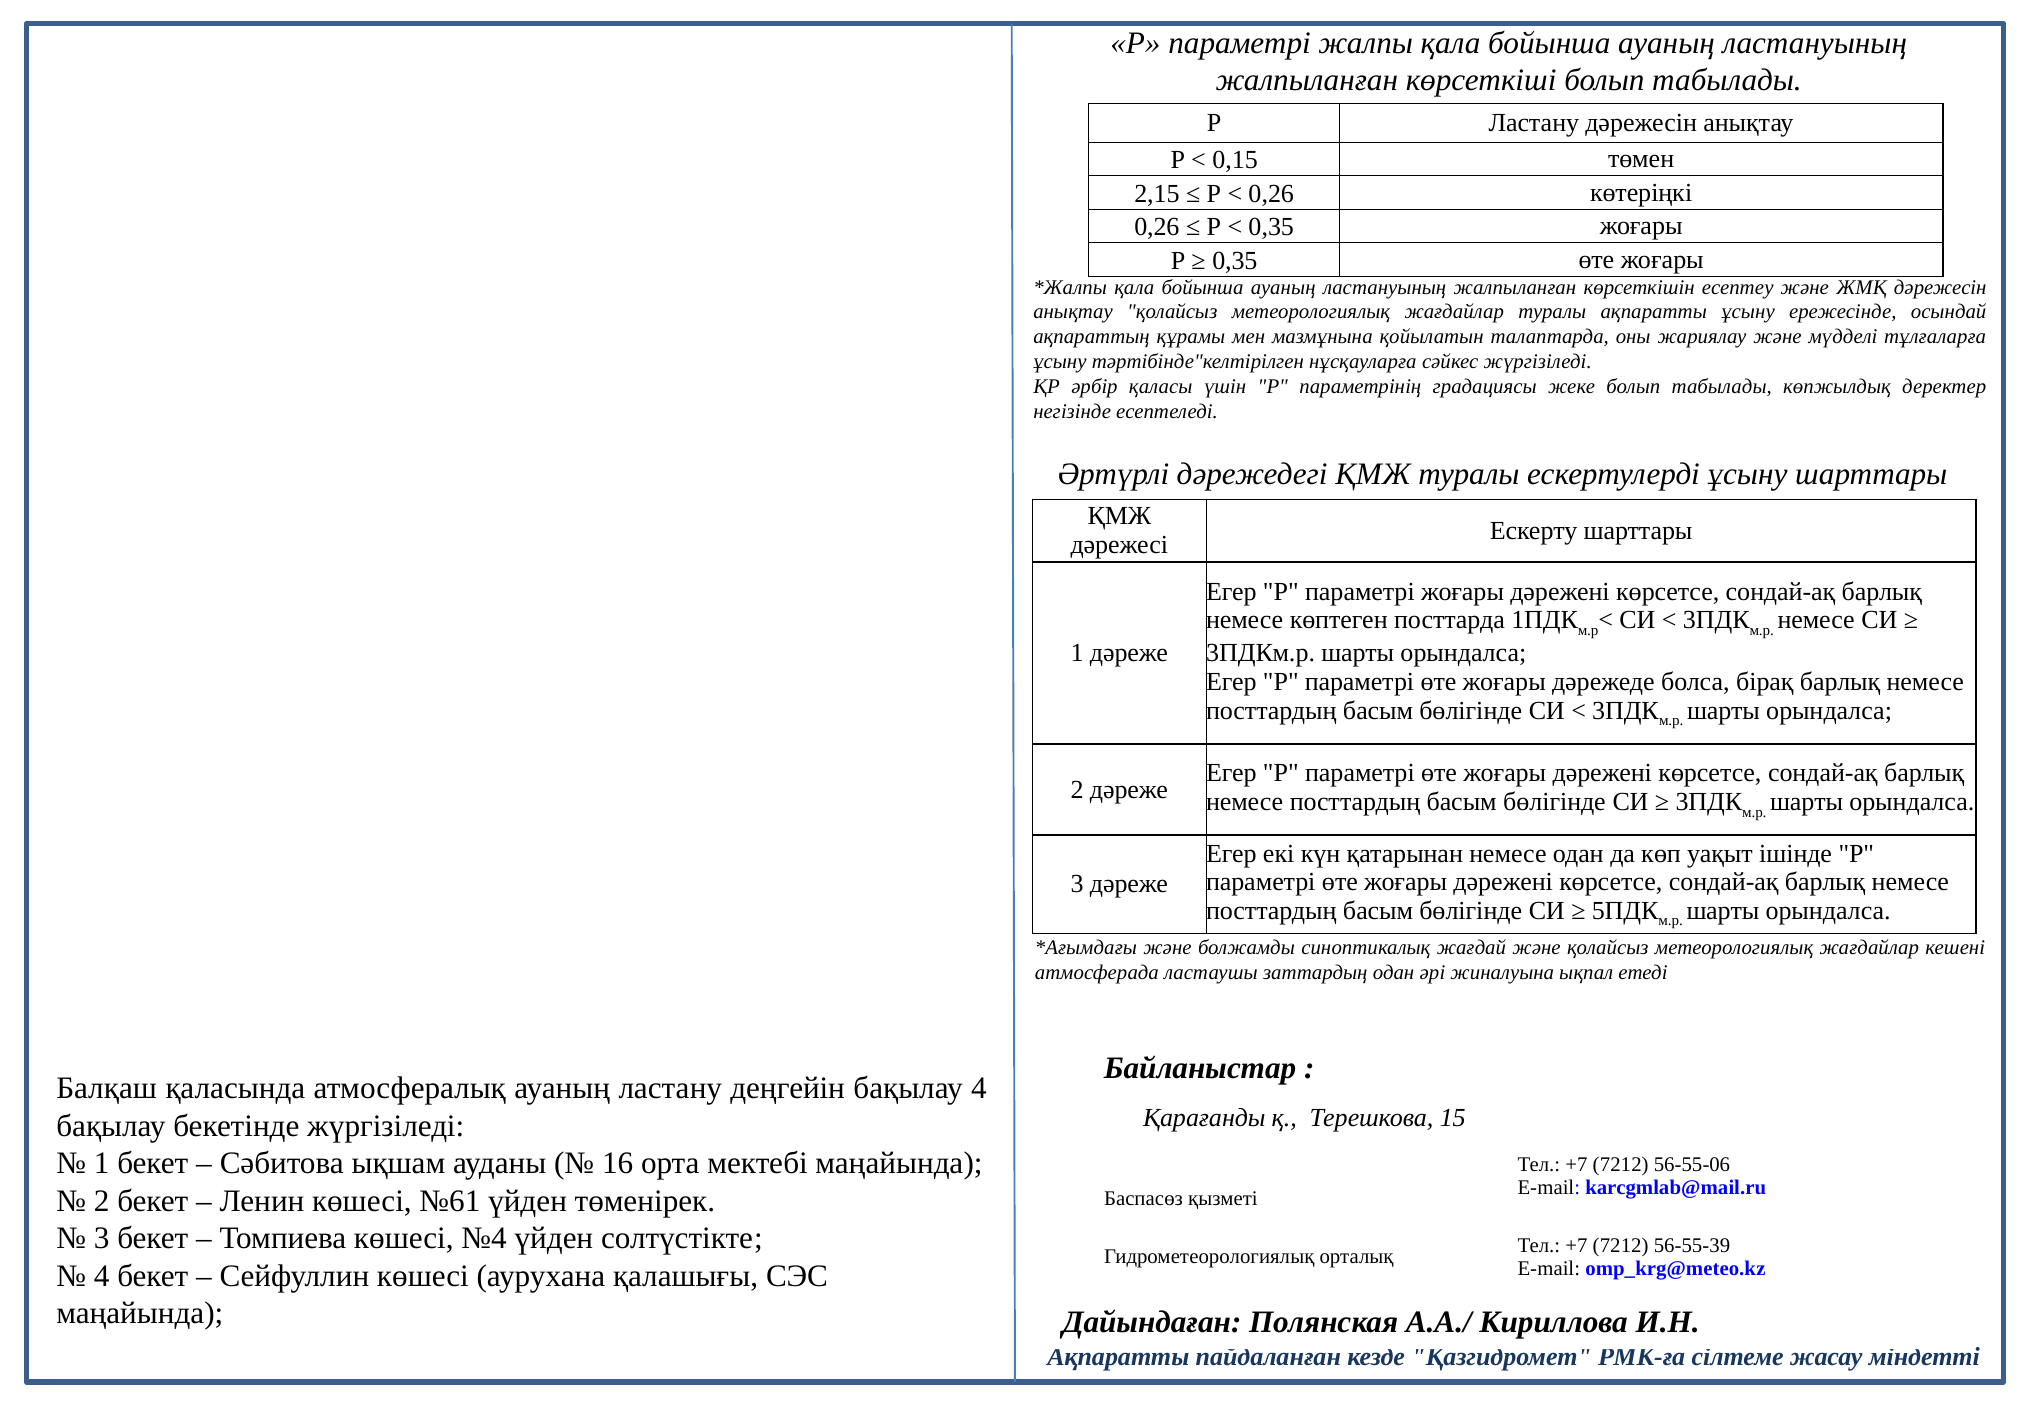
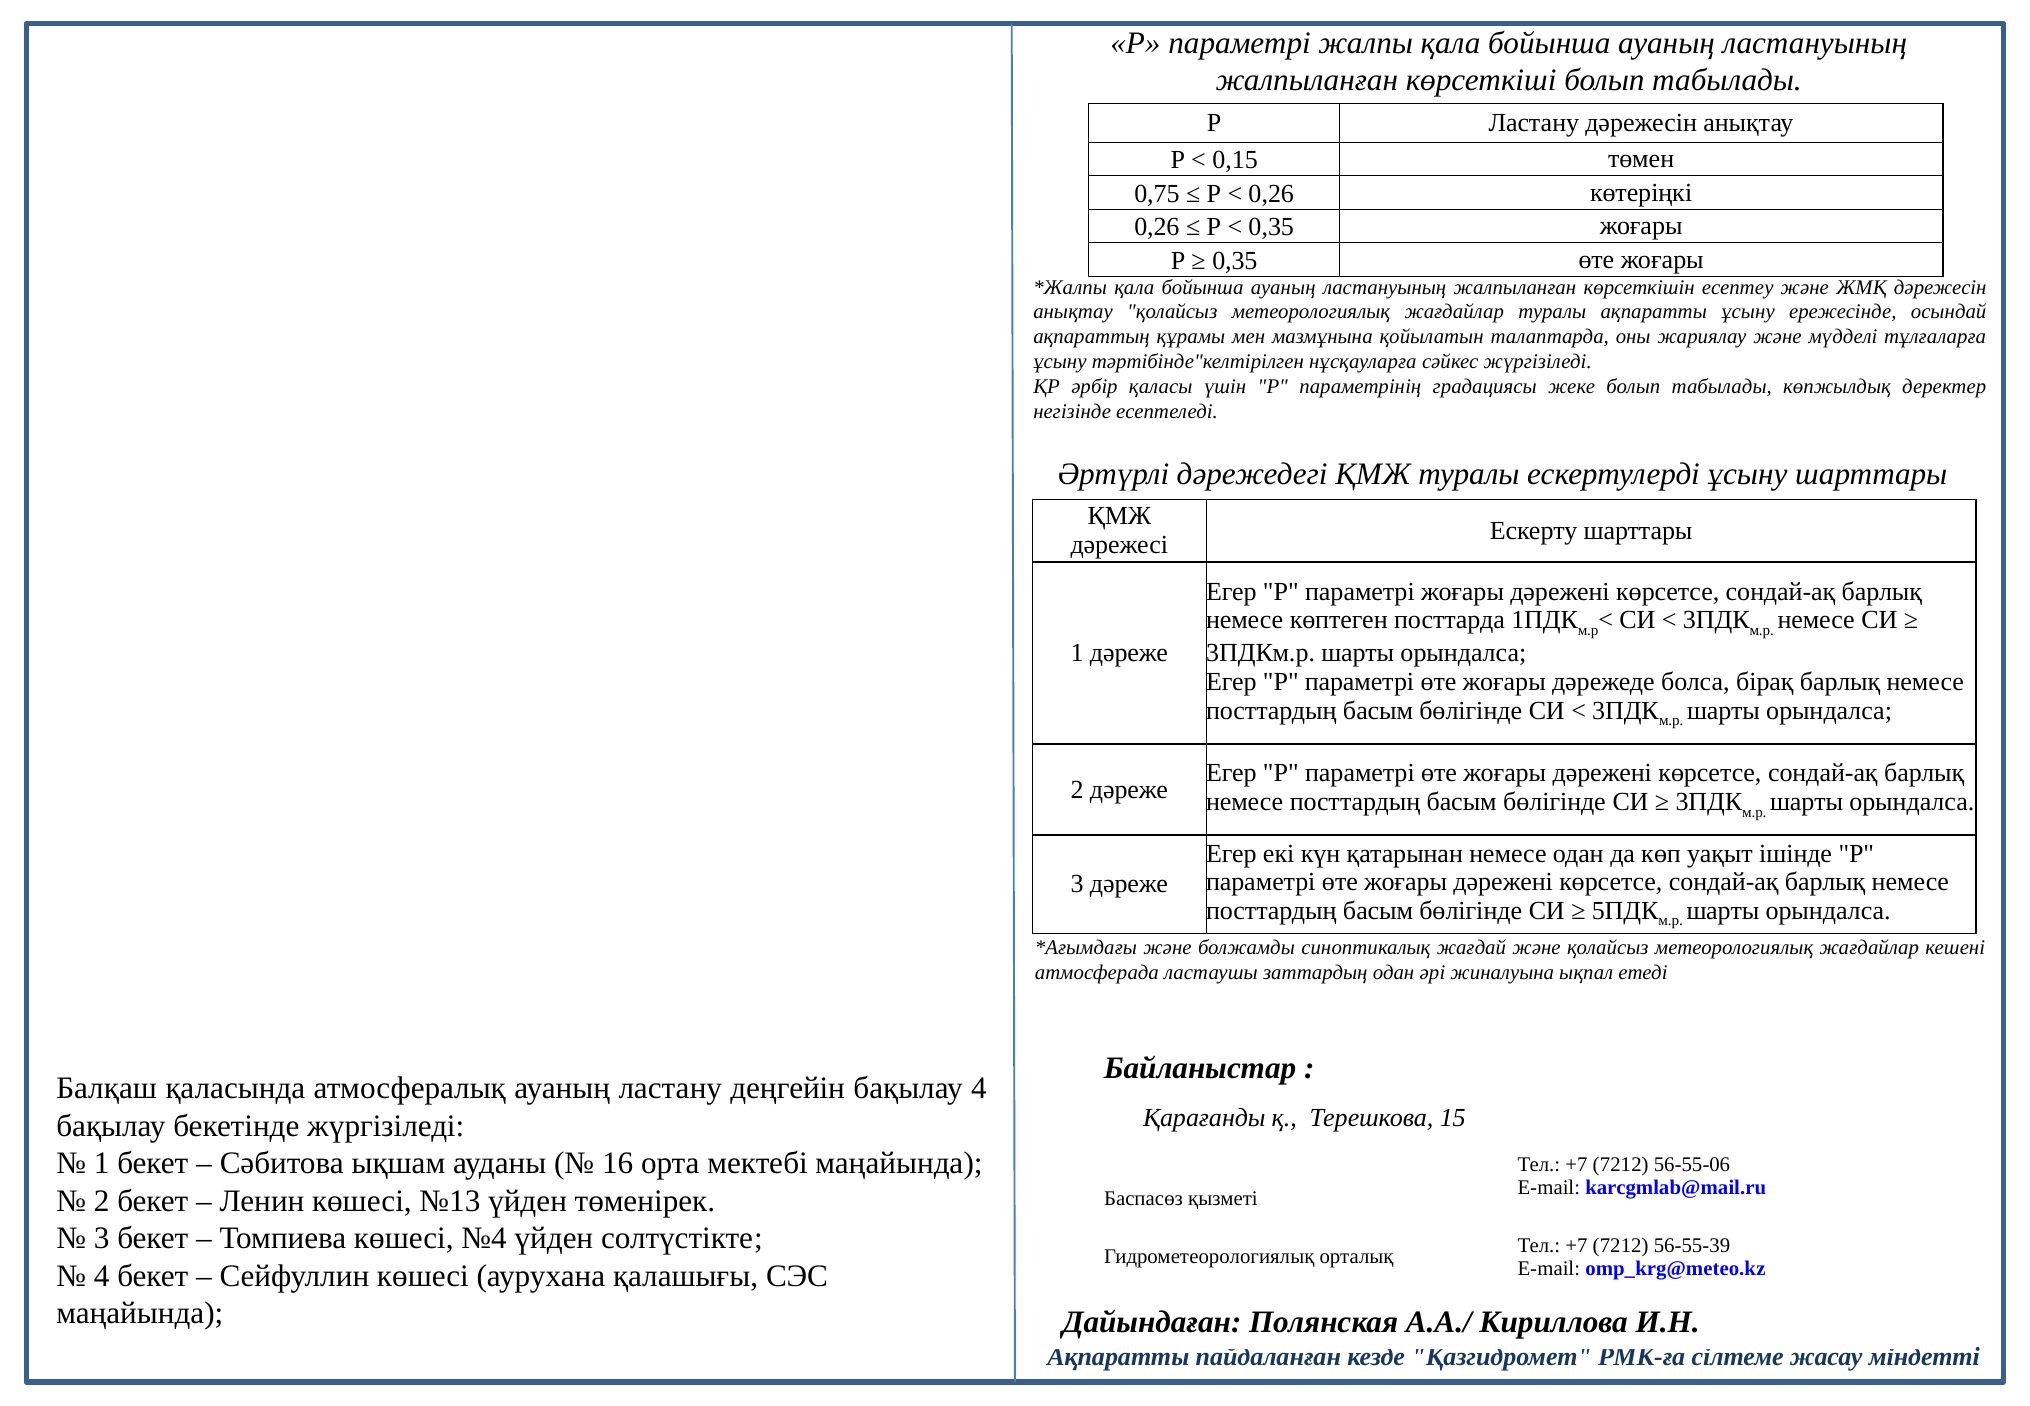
2,15: 2,15 -> 0,75 (1157, 194)
№61: №61 -> №13 (450, 1201)
